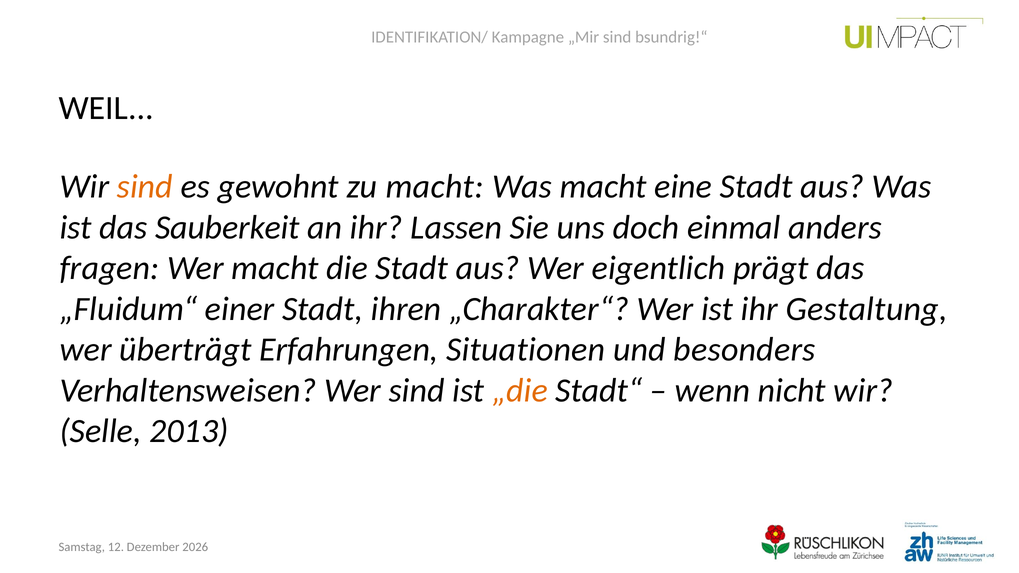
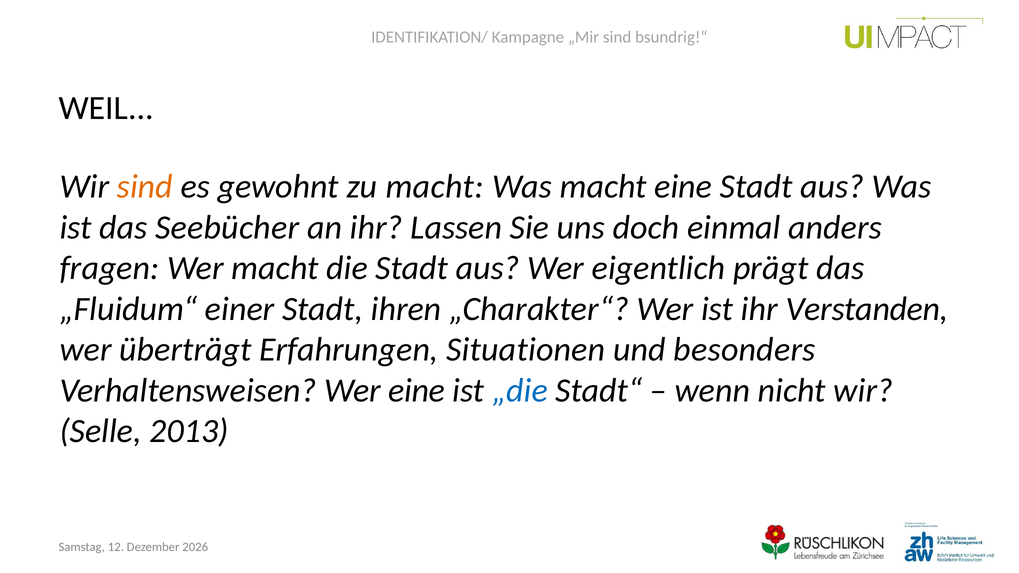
Sauberkeit: Sauberkeit -> Seebücher (227, 228)
Gestaltung: Gestaltung -> Verstanden (867, 309)
Wer sind: sind -> eine (417, 391)
„die colour: orange -> blue (520, 391)
